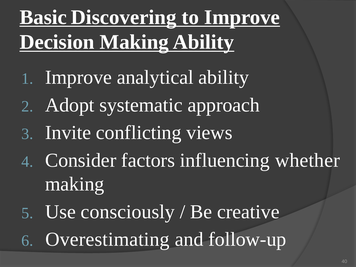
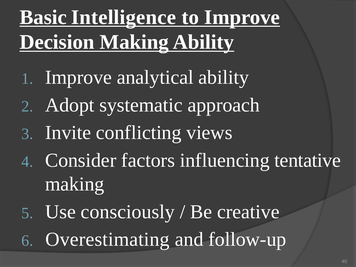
Discovering: Discovering -> Intelligence (124, 17)
whether: whether -> tentative (308, 160)
